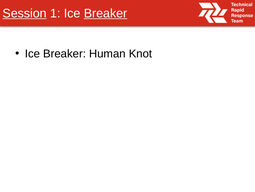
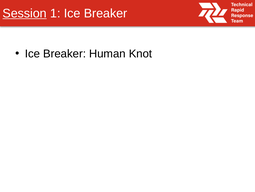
Breaker underline: present -> none (106, 13)
